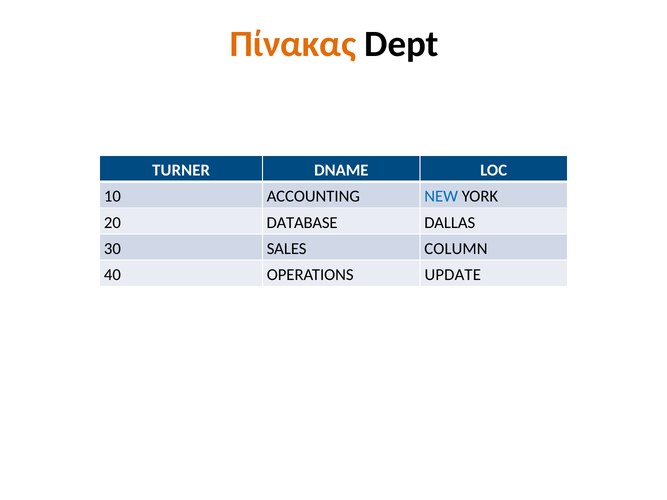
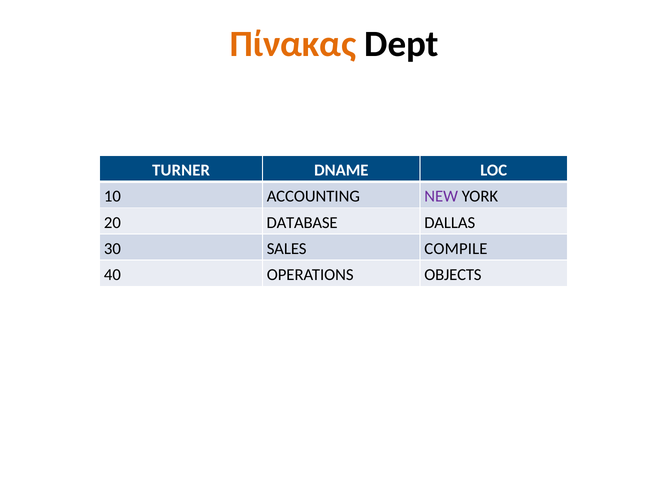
NEW colour: blue -> purple (441, 197)
COLUMN: COLUMN -> COMPILE (456, 249)
UPDATE: UPDATE -> OBJECTS (453, 275)
